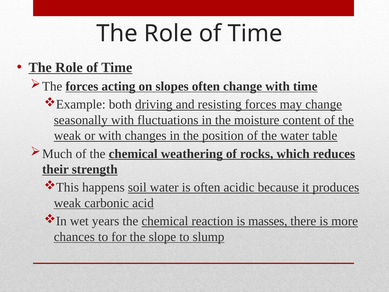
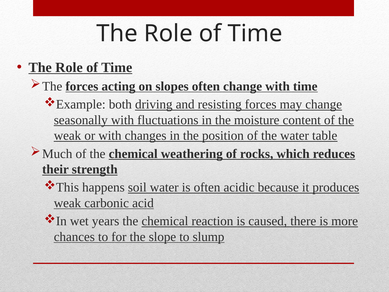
masses: masses -> caused (268, 221)
